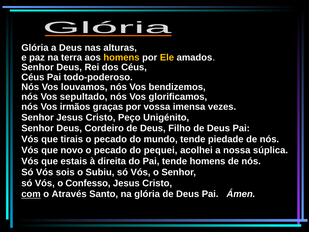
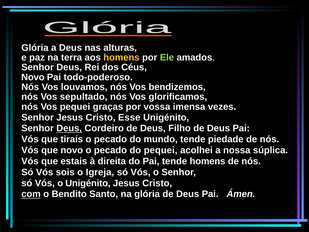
Ele colour: yellow -> light green (167, 57)
Céus: Céus -> Novo (33, 77)
Vos irmãos: irmãos -> pequei (75, 107)
Peço: Peço -> Esse (129, 117)
Deus underline: none -> present (69, 128)
Subiu: Subiu -> Igreja (100, 172)
o Confesso: Confesso -> Unigénito (88, 183)
Através: Através -> Bendito (69, 194)
